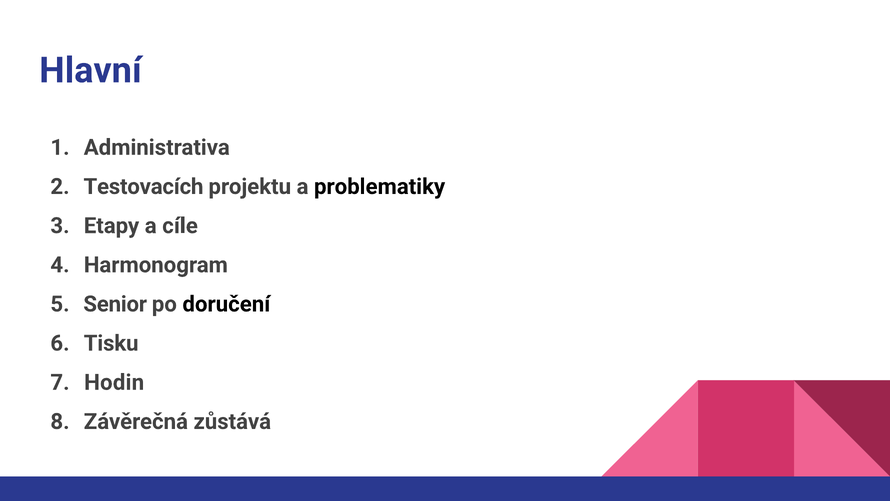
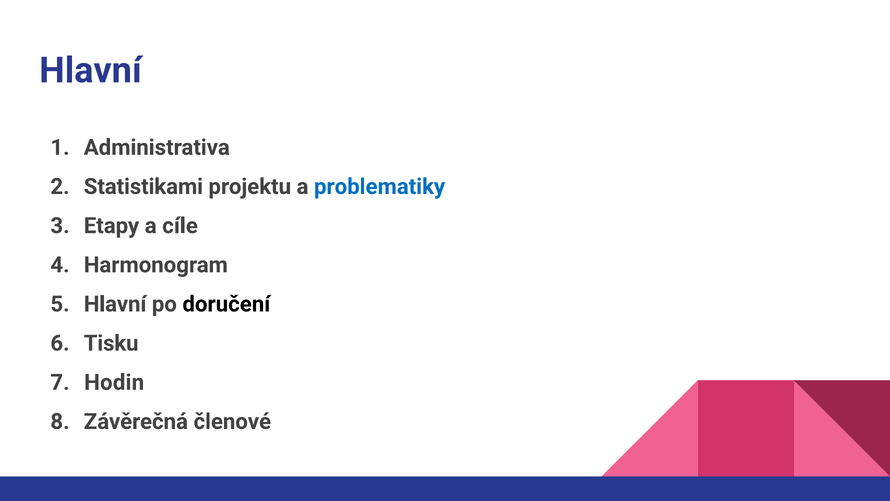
Testovacích: Testovacích -> Statistikami (143, 186)
problematiky colour: black -> blue (380, 186)
Senior: Senior -> Hlavní (115, 304)
zůstává: zůstává -> členové (232, 421)
